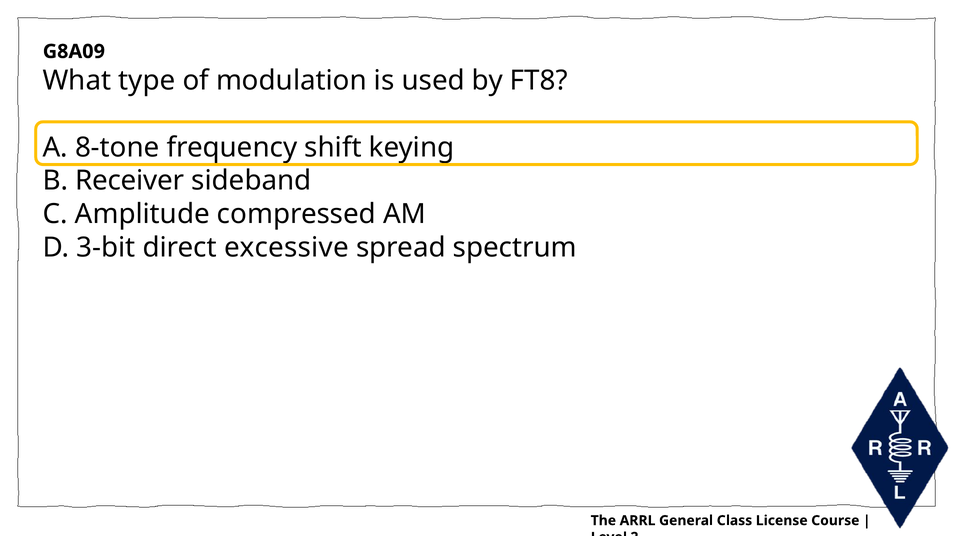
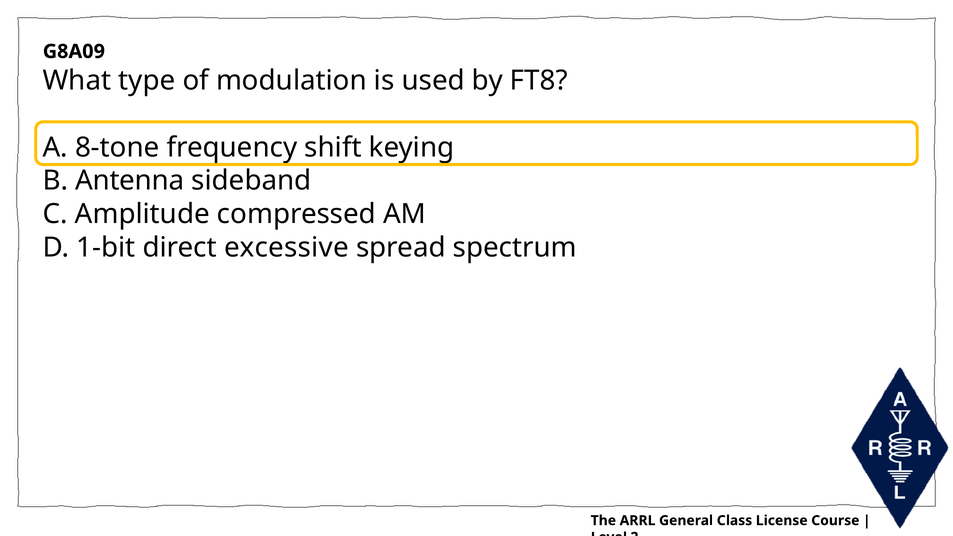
Receiver: Receiver -> Antenna (130, 181)
3-bit: 3-bit -> 1-bit (106, 248)
